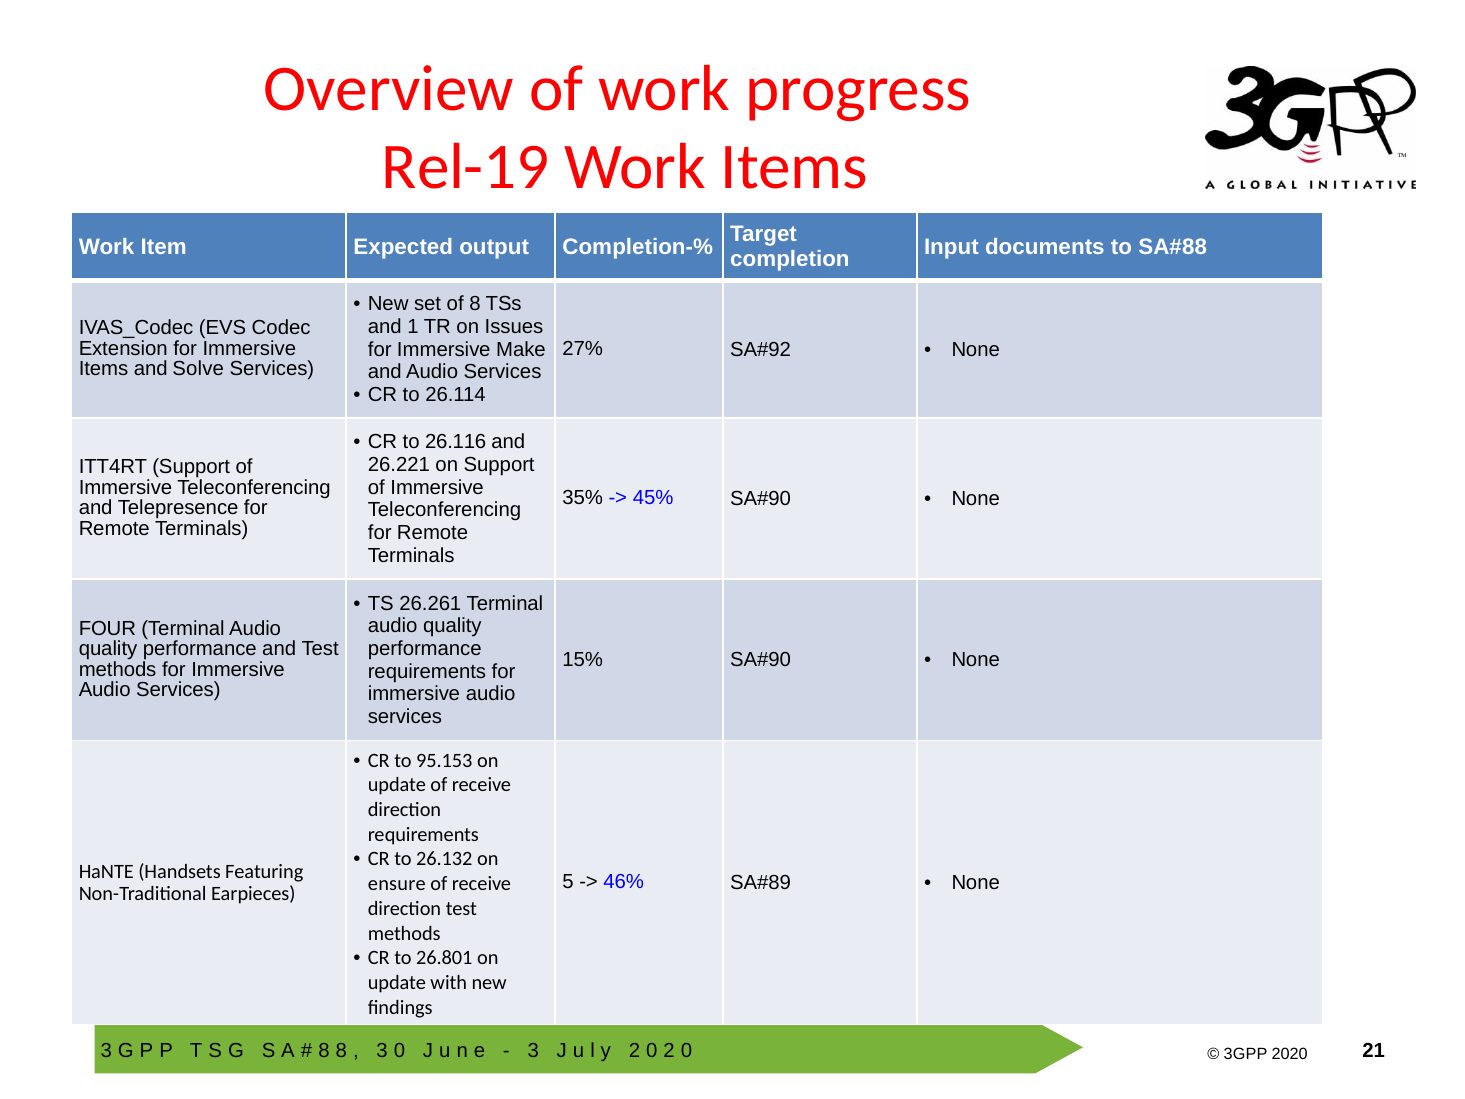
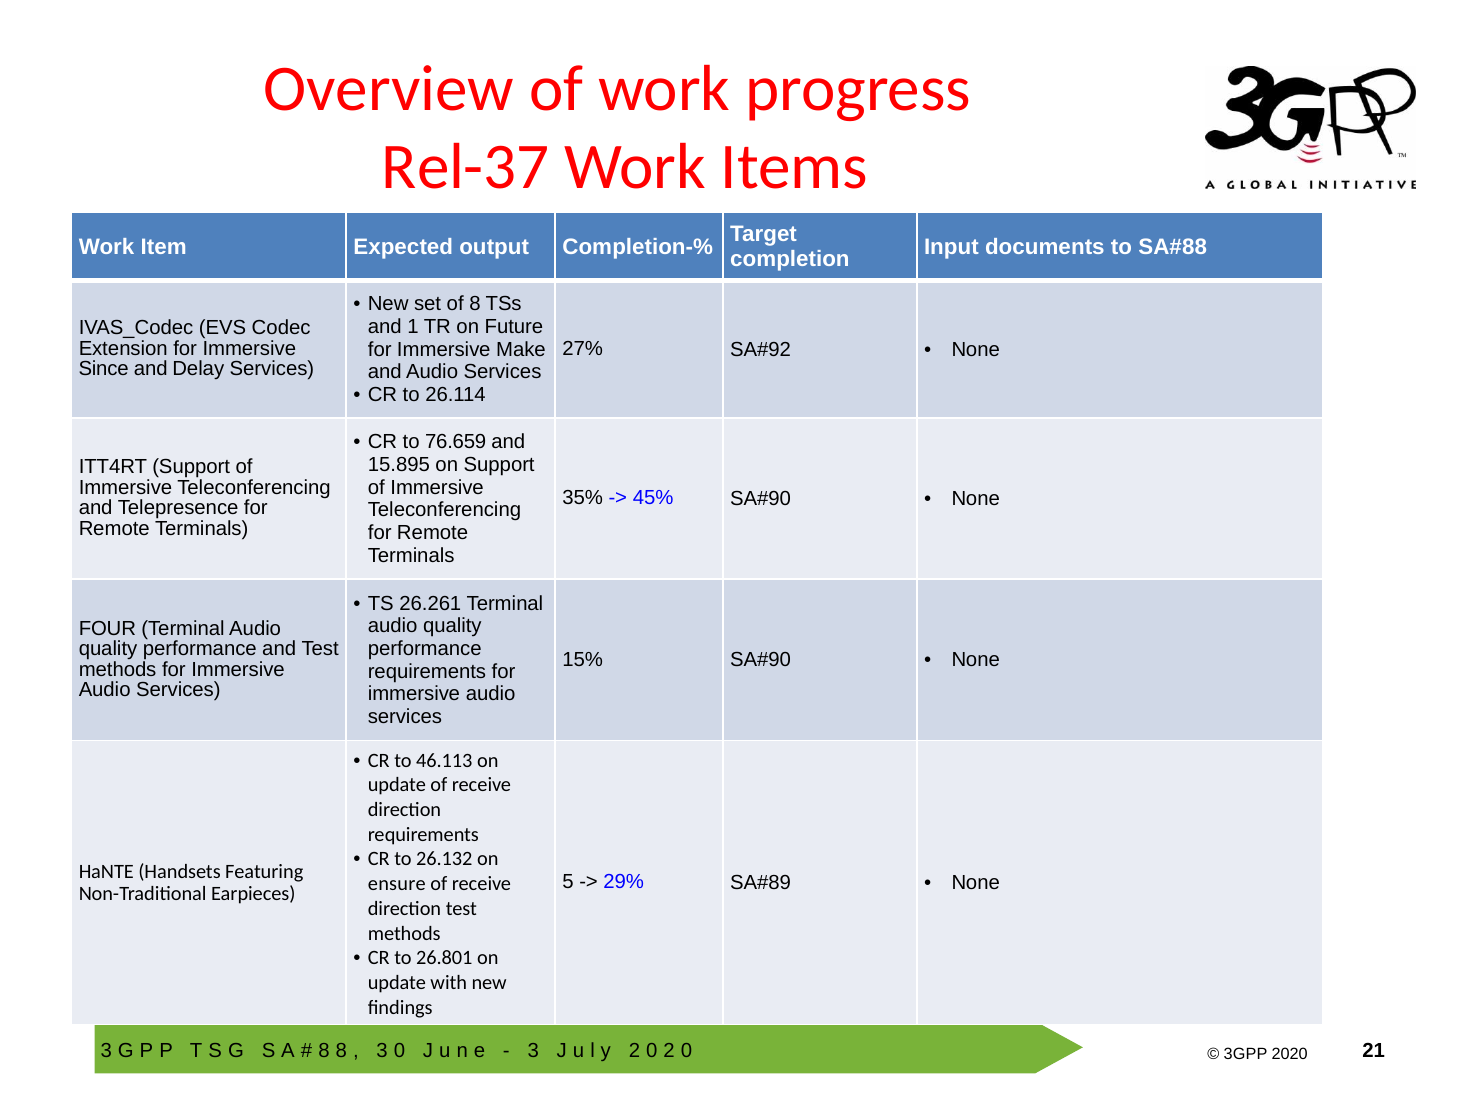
Rel-19: Rel-19 -> Rel-37 (466, 167)
Issues: Issues -> Future (514, 327)
Items: Items -> Since (104, 369)
Solve: Solve -> Delay (198, 369)
26.116: 26.116 -> 76.659 (456, 442)
26.221: 26.221 -> 15.895 (399, 464)
95.153: 95.153 -> 46.113 (444, 760)
46%: 46% -> 29% (624, 882)
